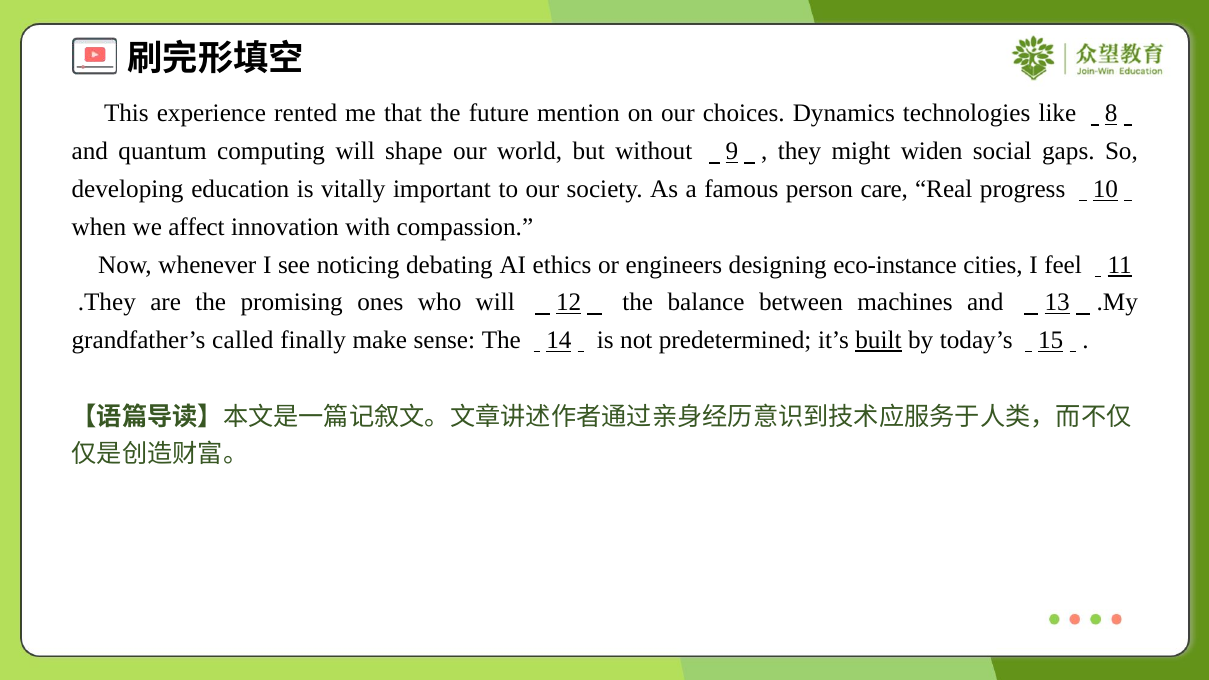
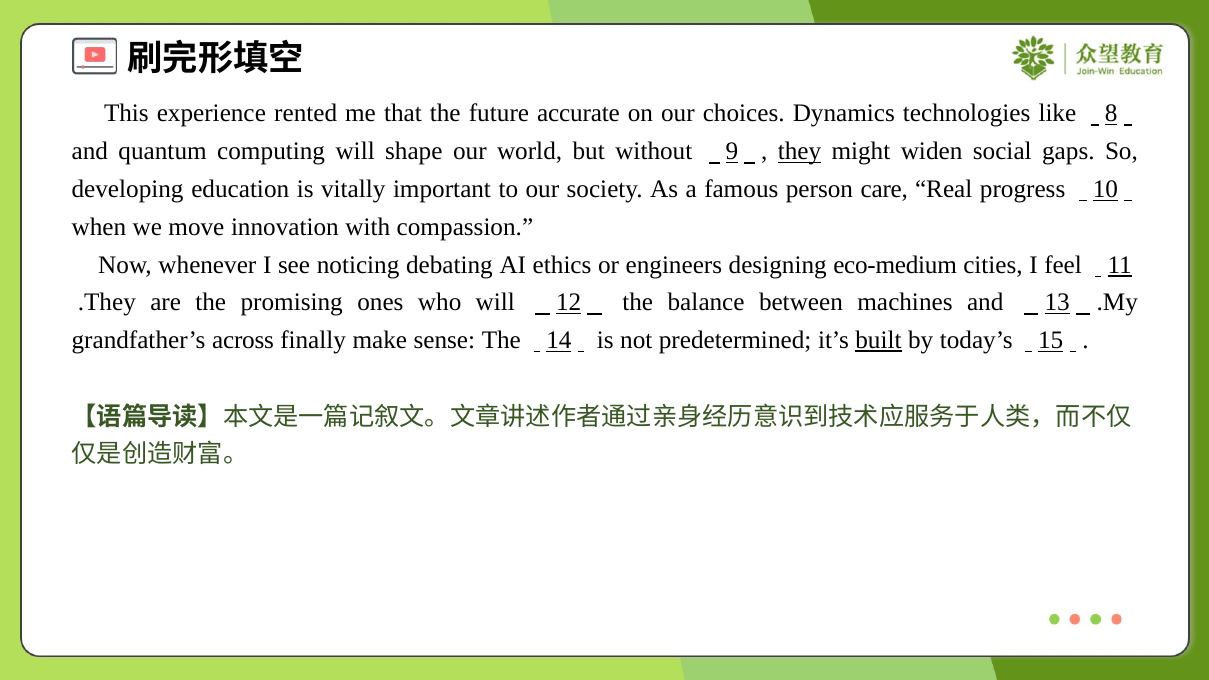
mention: mention -> accurate (578, 114)
they underline: none -> present (800, 151)
affect: affect -> move (196, 227)
eco-instance: eco-instance -> eco-medium (895, 265)
called: called -> across (243, 340)
